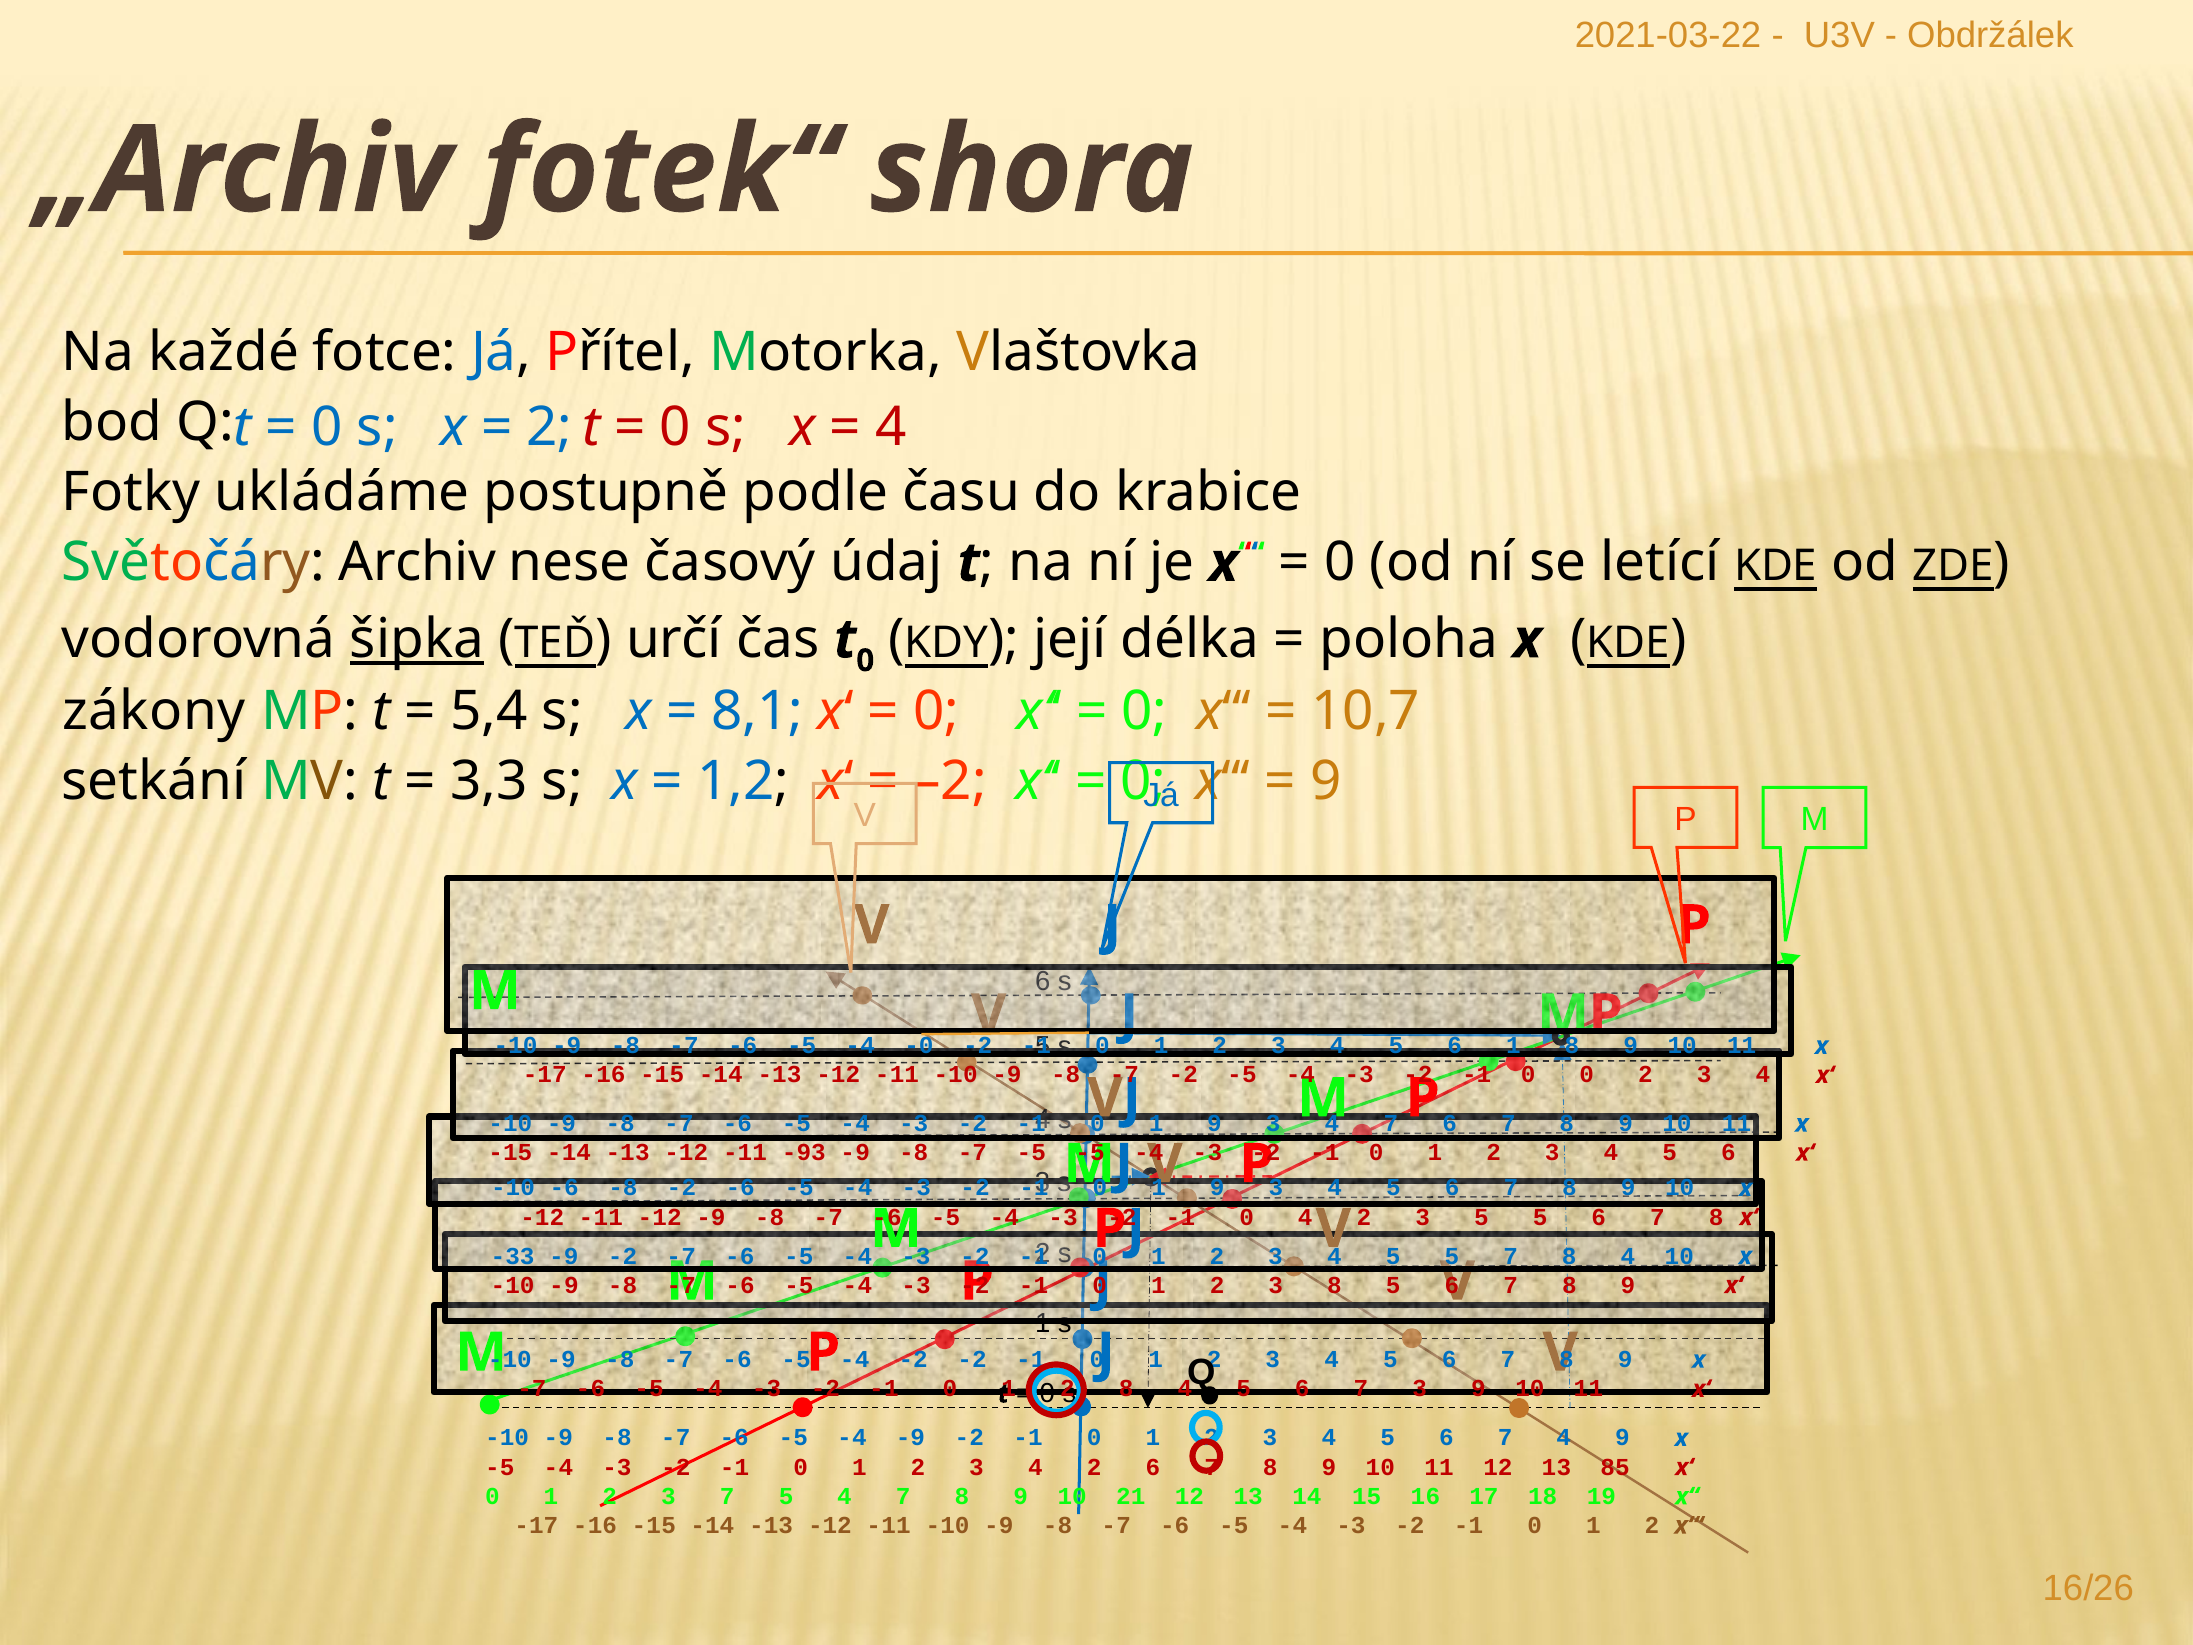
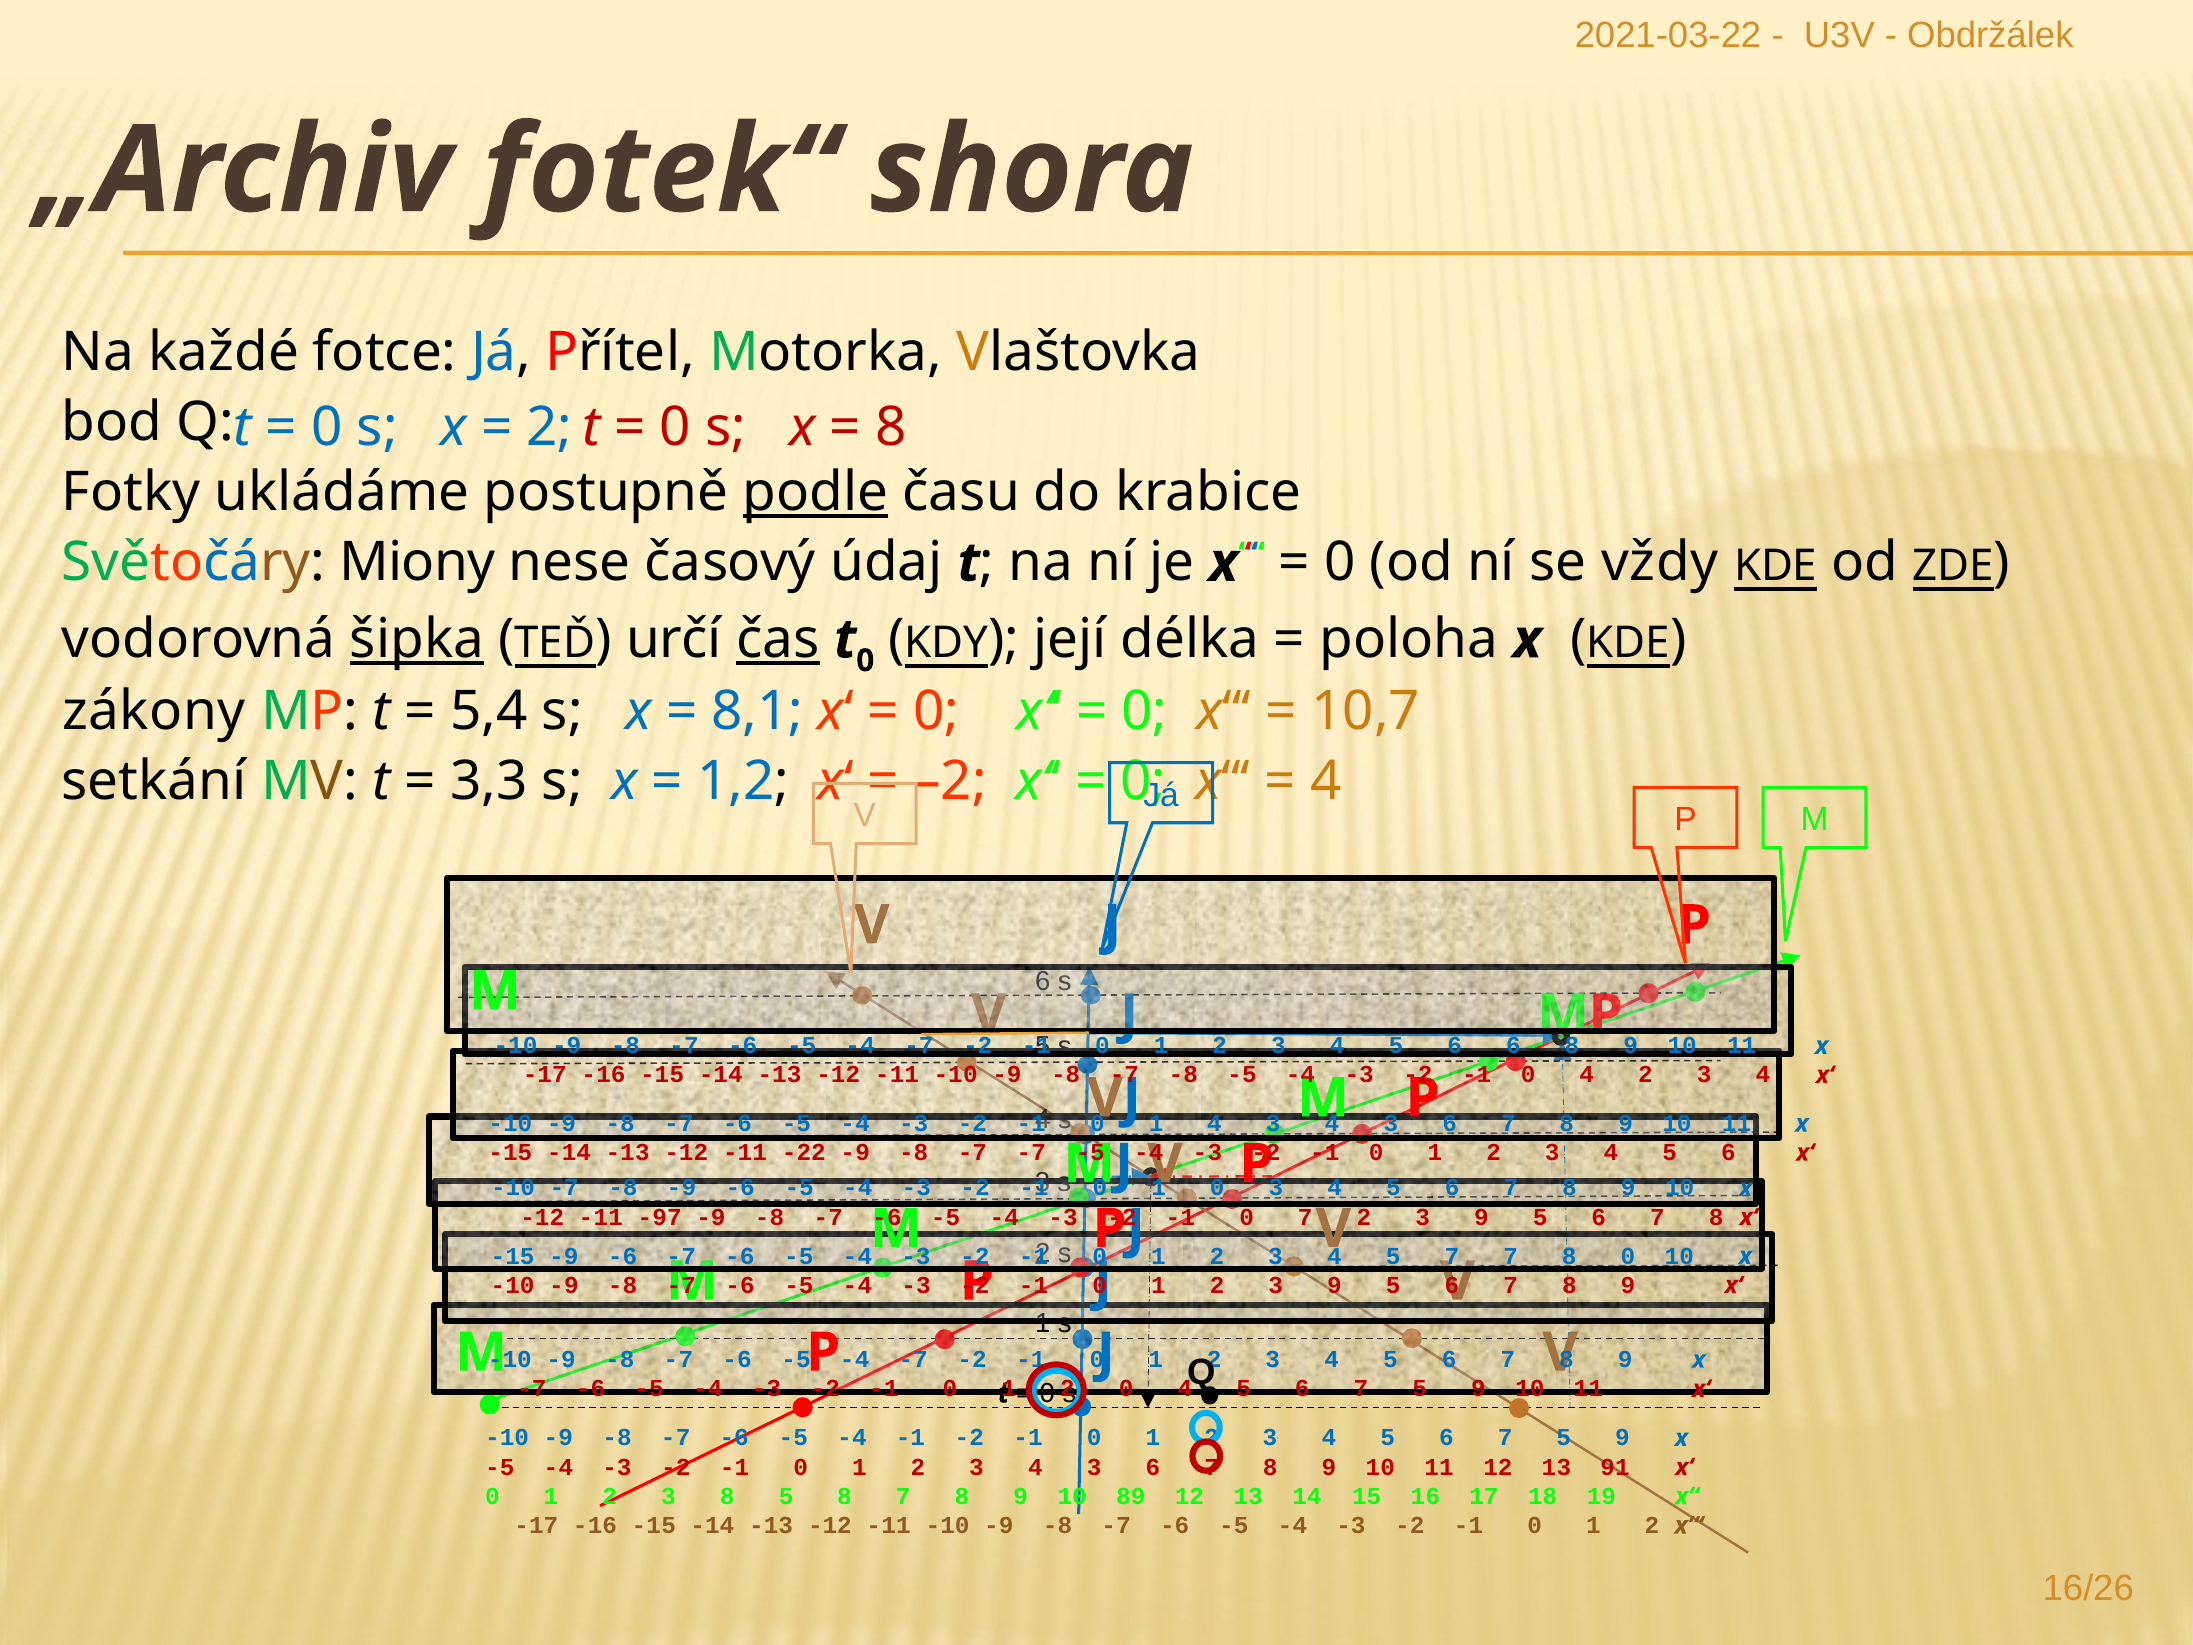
4: 4 -> 8 (891, 427)
podle underline: none -> present (816, 492)
Archiv: Archiv -> Miony (417, 563)
letící: letící -> vždy (1660, 563)
čas underline: none -> present (778, 639)
9: 9 -> 4 (1326, 781)
-0: -0 -> -7 (919, 1046)
6 1: 1 -> 6 (1514, 1046)
-8 -7 -2: -2 -> -8 (1183, 1075)
-1 0 0: 0 -> 4 (1587, 1075)
9: 9 -> 4 (1215, 1123)
7: 7 -> 3 (1391, 1123)
-93: -93 -> -22 (804, 1153)
-7 -5: -5 -> -7 (1031, 1153)
-10 -6: -6 -> -7 (564, 1188)
-8 -2: -2 -> -9 (681, 1188)
9: 9 -> 0 (1217, 1188)
-11 -12: -12 -> -97 (660, 1217)
0 4: 4 -> 7 (1305, 1217)
5: 5 -> 9 (1481, 1217)
-33: -33 -> -15 (513, 1256)
-2: -2 -> -6 (623, 1256)
5: 5 -> 7 (1452, 1256)
7 8 4: 4 -> 0 (1628, 1256)
1 2 3 8: 8 -> 9 (1334, 1285)
-2: -2 -> -7 (913, 1359)
8: 8 -> 0 (1126, 1389)
3: 3 -> 5 (1420, 1389)
-4 -9: -9 -> -1 (910, 1438)
4: 4 -> 5 (1564, 1438)
2 3 4 2: 2 -> 3 (1094, 1467)
85: 85 -> 91 (1615, 1467)
3 7: 7 -> 8 (727, 1496)
5 4: 4 -> 8 (844, 1496)
21: 21 -> 89 (1131, 1496)
